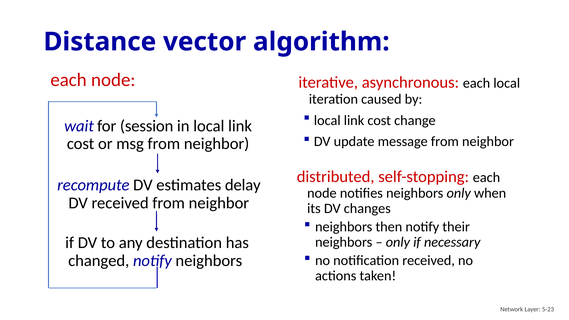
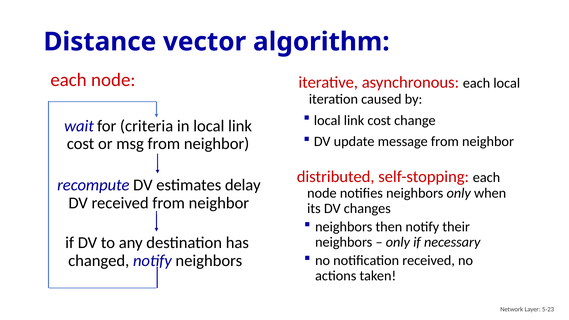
session: session -> criteria (147, 126)
